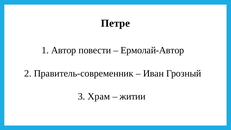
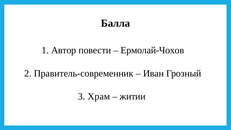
Петре: Петре -> Балла (116, 23)
Ермолай-Автор: Ермолай-Автор -> Ермолай-Чохов (152, 50)
